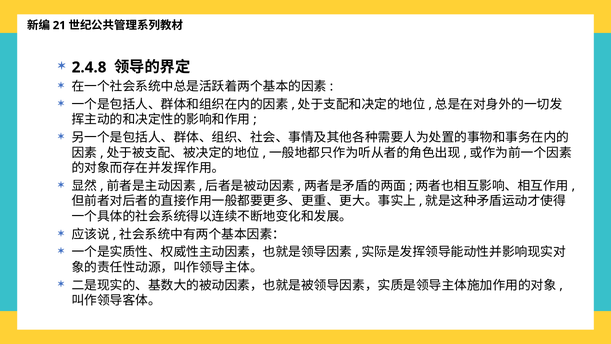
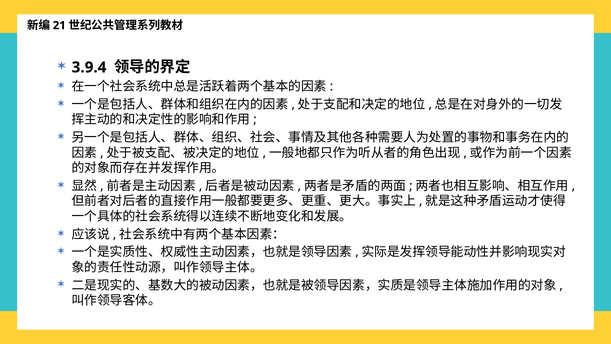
2.4.8: 2.4.8 -> 3.9.4 (89, 67)
